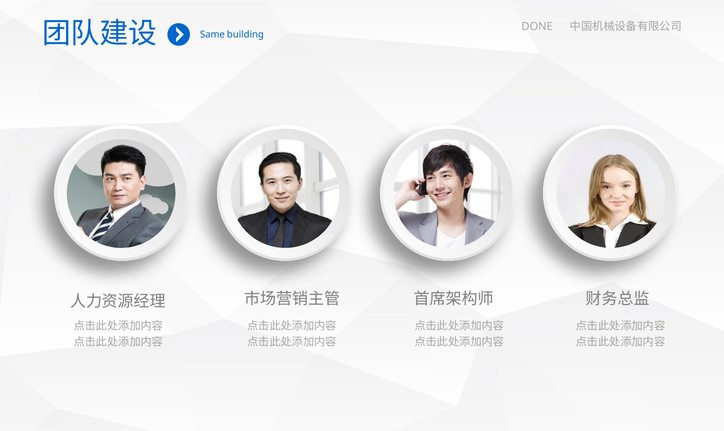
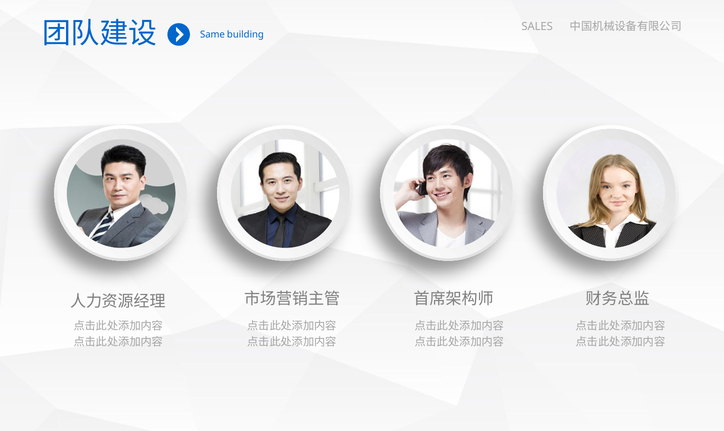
DONE: DONE -> SALES (537, 27)
